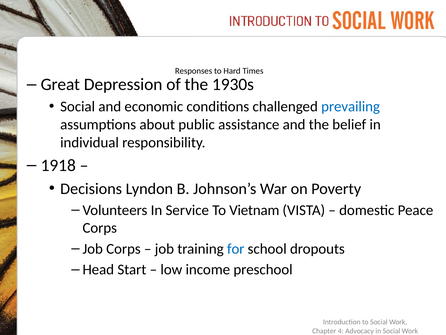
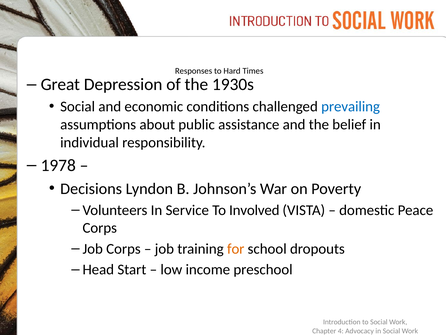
1918: 1918 -> 1978 (58, 165)
Vietnam: Vietnam -> Involved (254, 210)
for colour: blue -> orange (236, 249)
